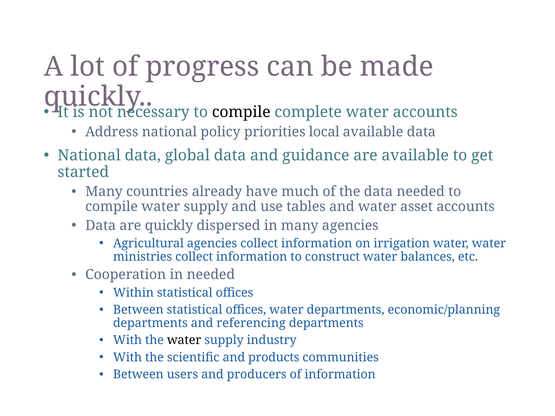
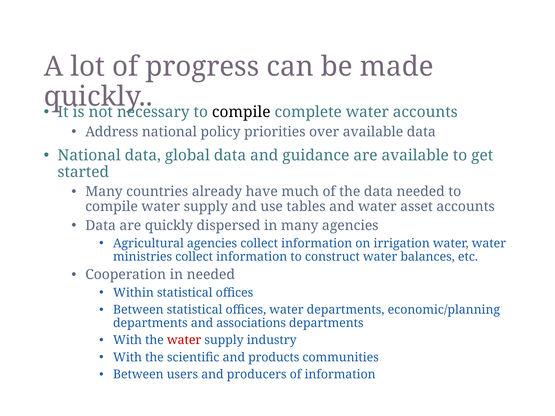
local: local -> over (324, 132)
referencing: referencing -> associations (251, 323)
water colour: black -> red (184, 340)
